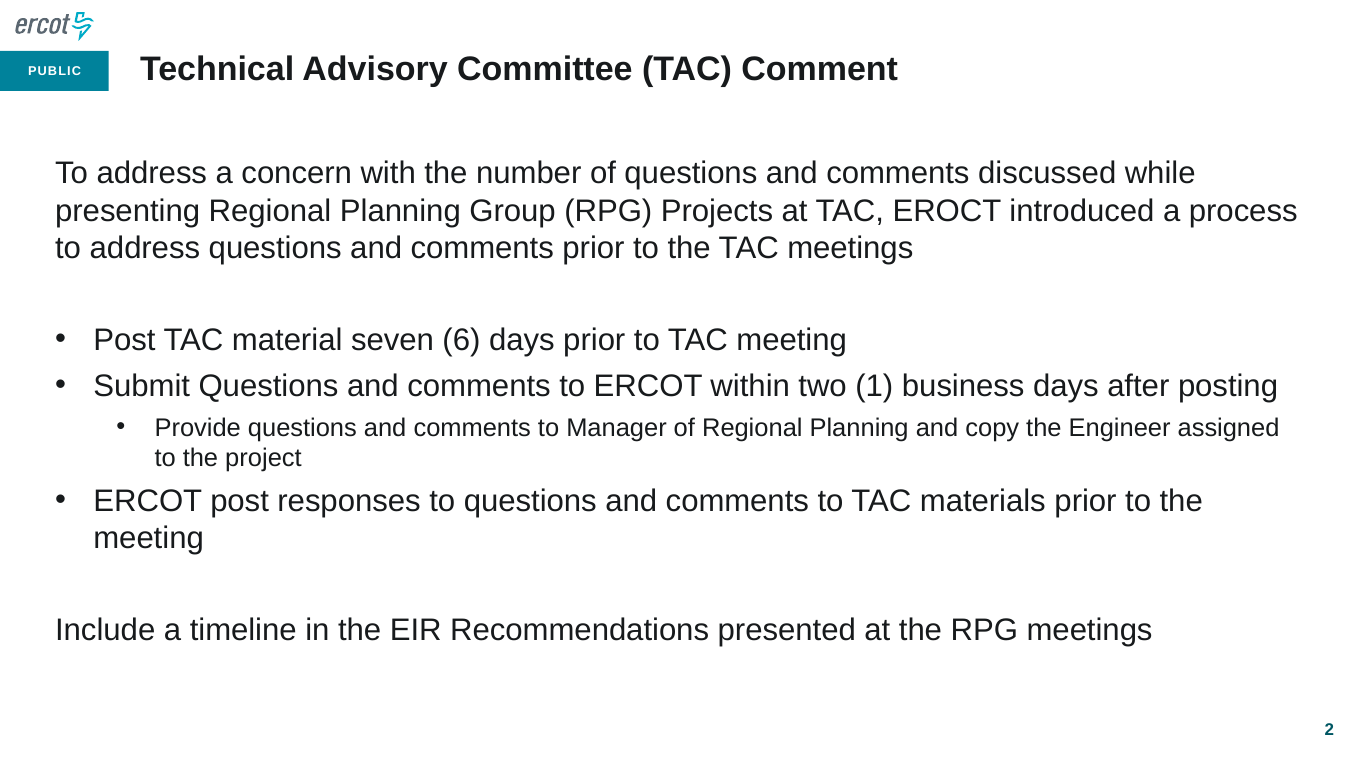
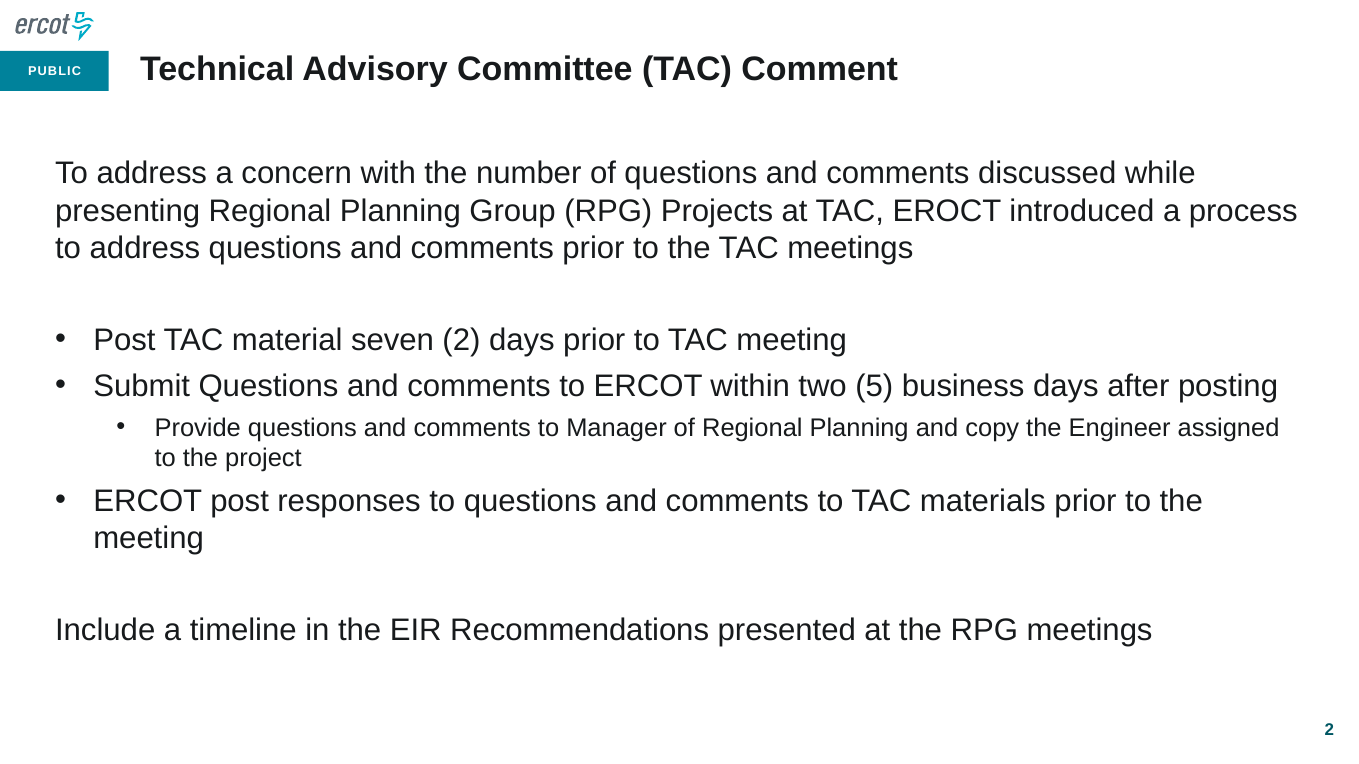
seven 6: 6 -> 2 (462, 340)
1: 1 -> 5 (874, 386)
